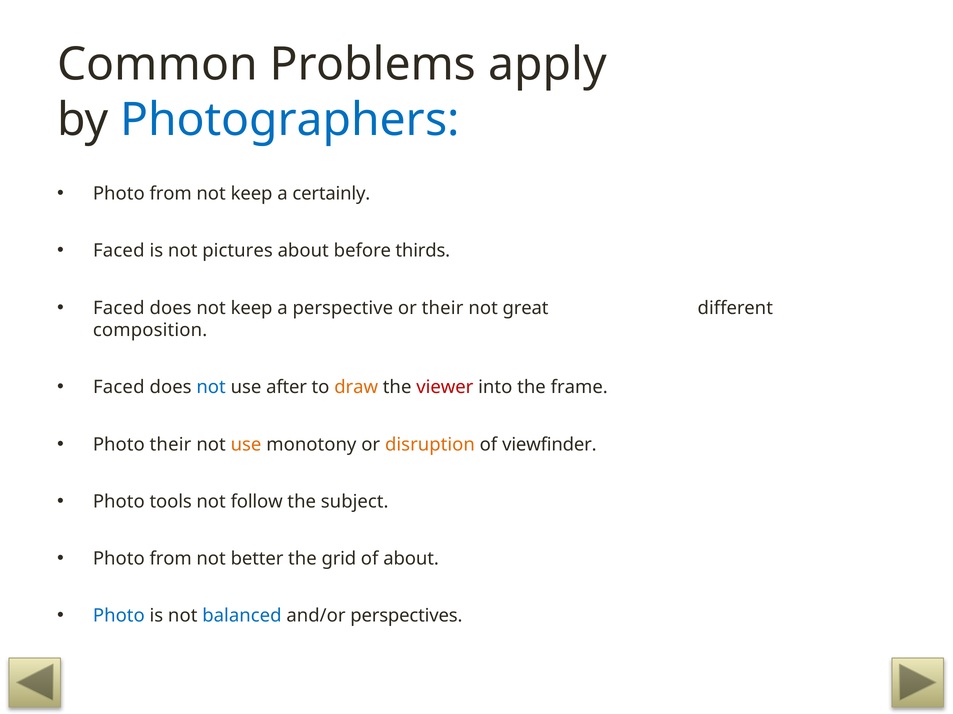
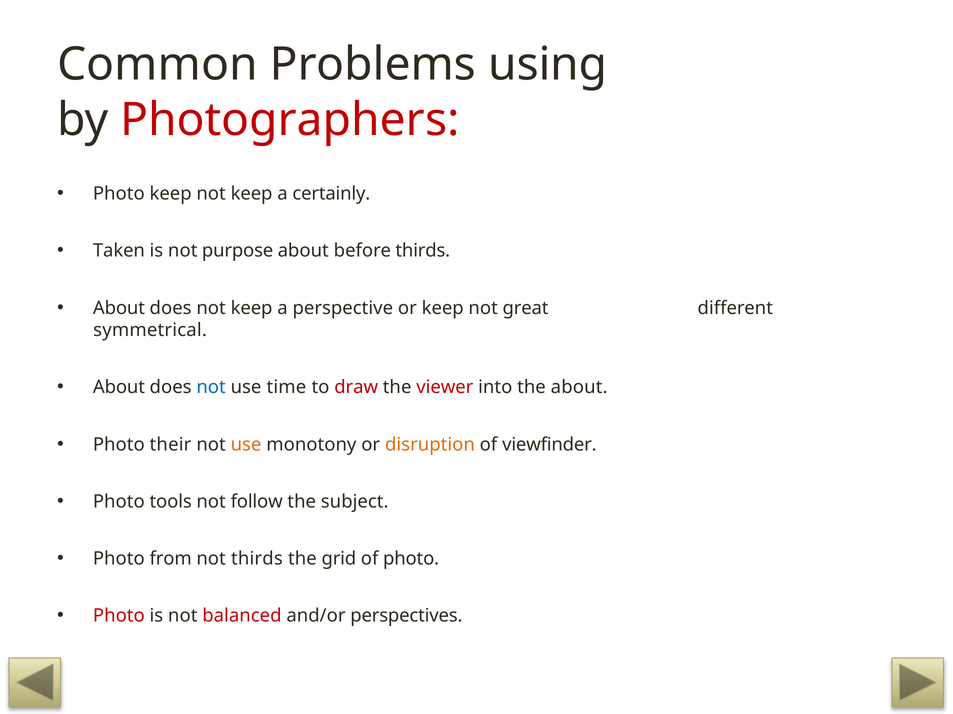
apply: apply -> using (548, 64)
Photographers colour: blue -> red (290, 120)
from: from -> keep (171, 194)
Faced: Faced -> Taken (119, 251)
pictures: pictures -> purpose (238, 251)
Faced: Faced -> About (119, 308)
or their: their -> keep (443, 308)
composition: composition -> symmetrical (150, 331)
Faced: Faced -> About (119, 388)
after: after -> time (286, 388)
draw colour: orange -> red (356, 388)
the frame: frame -> about (579, 388)
not better: better -> thirds (257, 559)
of about: about -> photo (411, 559)
Photo colour: blue -> red (119, 616)
balanced colour: blue -> red (242, 616)
